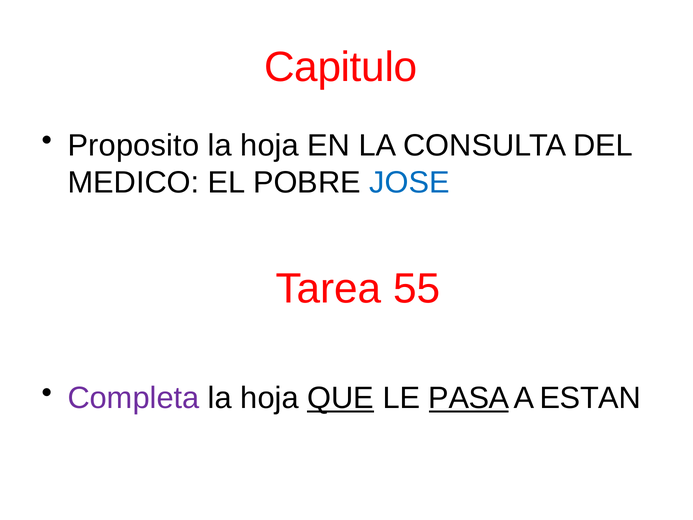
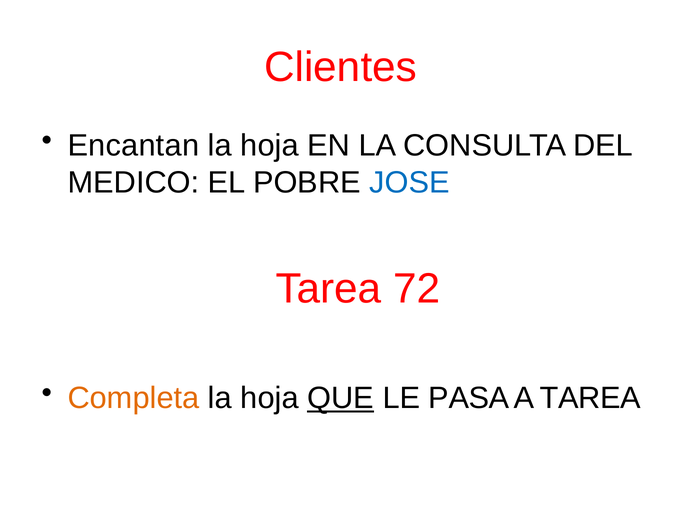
Capitulo: Capitulo -> Clientes (341, 67)
Proposito: Proposito -> Encantan (133, 145)
55: 55 -> 72 (417, 289)
Completa colour: purple -> orange (133, 398)
PASA underline: present -> none (469, 398)
A ESTAN: ESTAN -> TAREA (590, 398)
